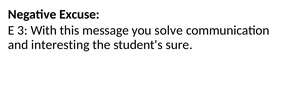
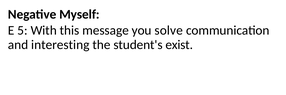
Excuse: Excuse -> Myself (79, 14)
3: 3 -> 5 (22, 31)
sure: sure -> exist (179, 45)
